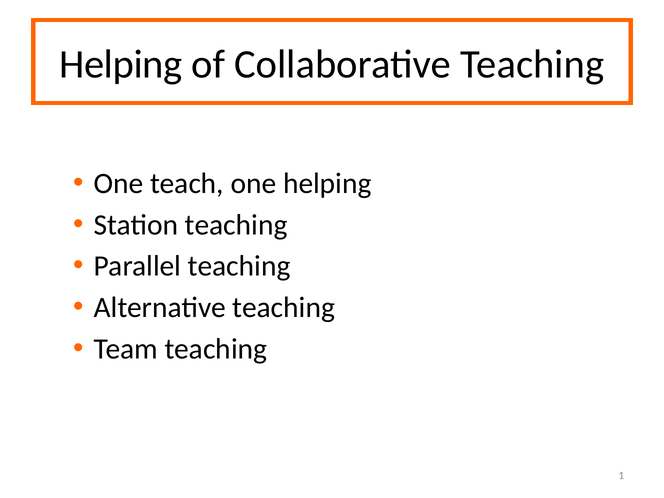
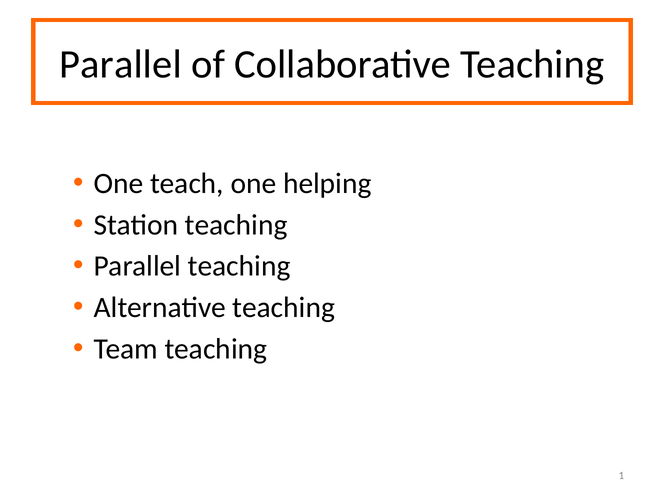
Helping: Helping -> Parallel (121, 64)
